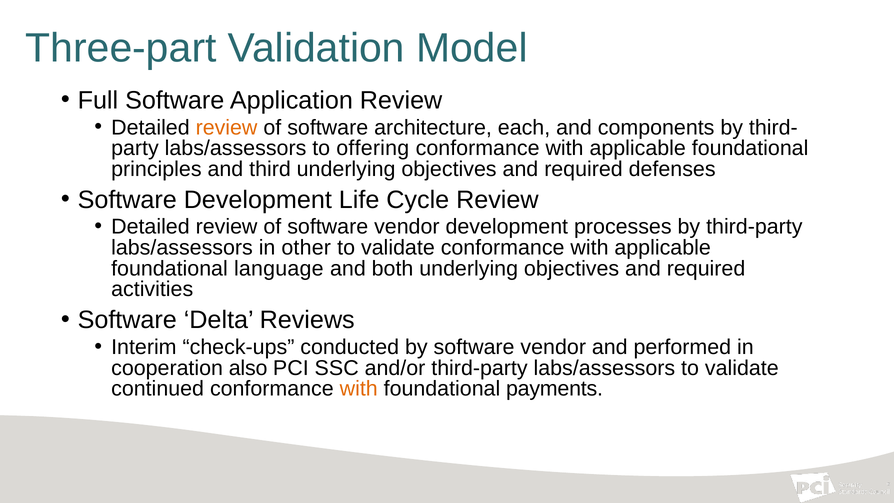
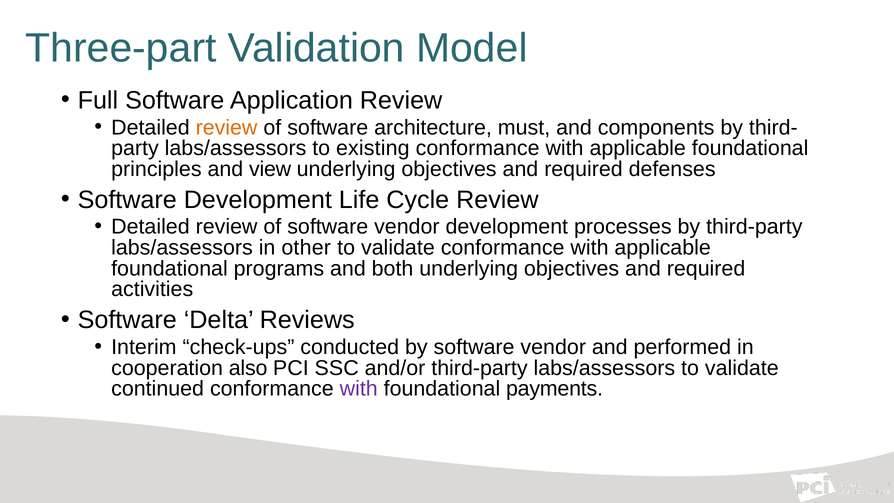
each: each -> must (524, 127)
offering: offering -> existing (373, 148)
third: third -> view (270, 169)
language: language -> programs (279, 268)
with colour: orange -> purple (359, 389)
